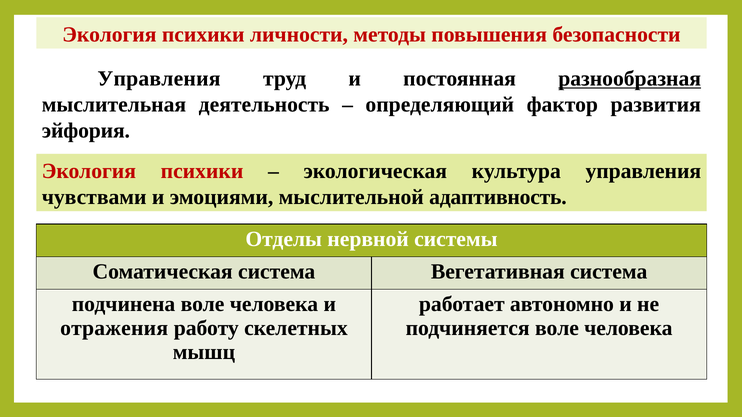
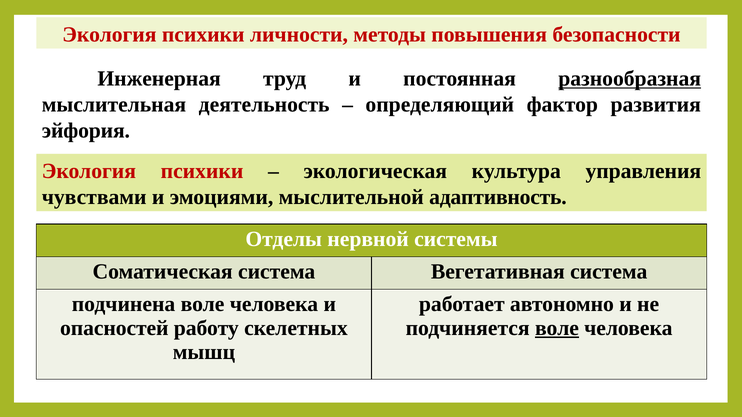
Управления: Управления -> Инженерная (159, 79)
отражения: отражения -> опасностей (114, 328)
воле underline: none -> present (557, 328)
